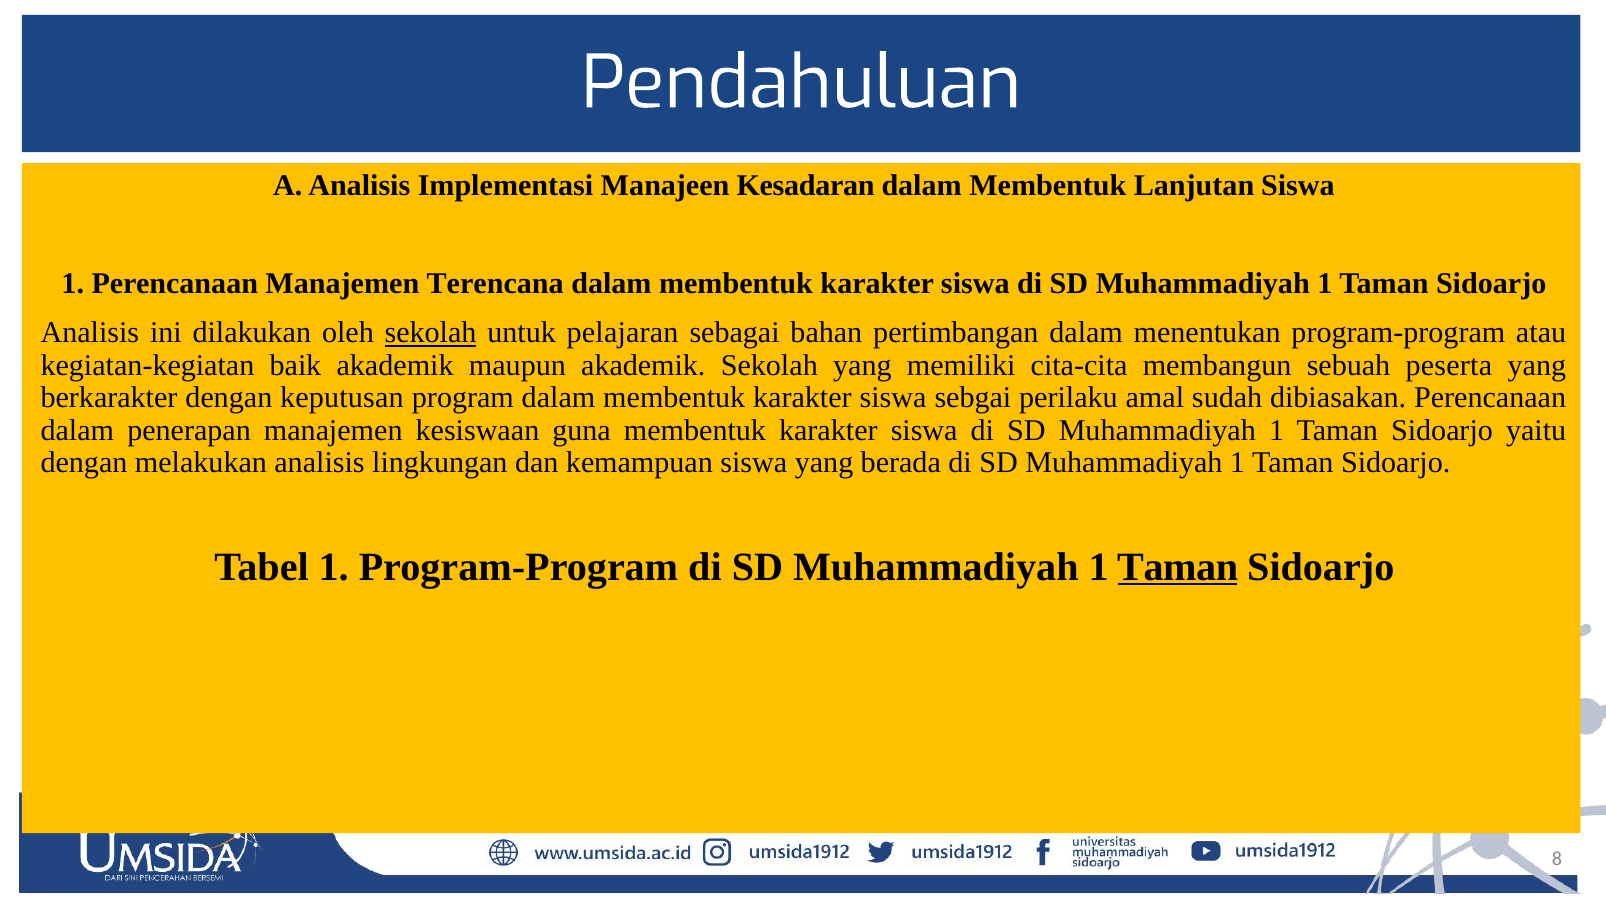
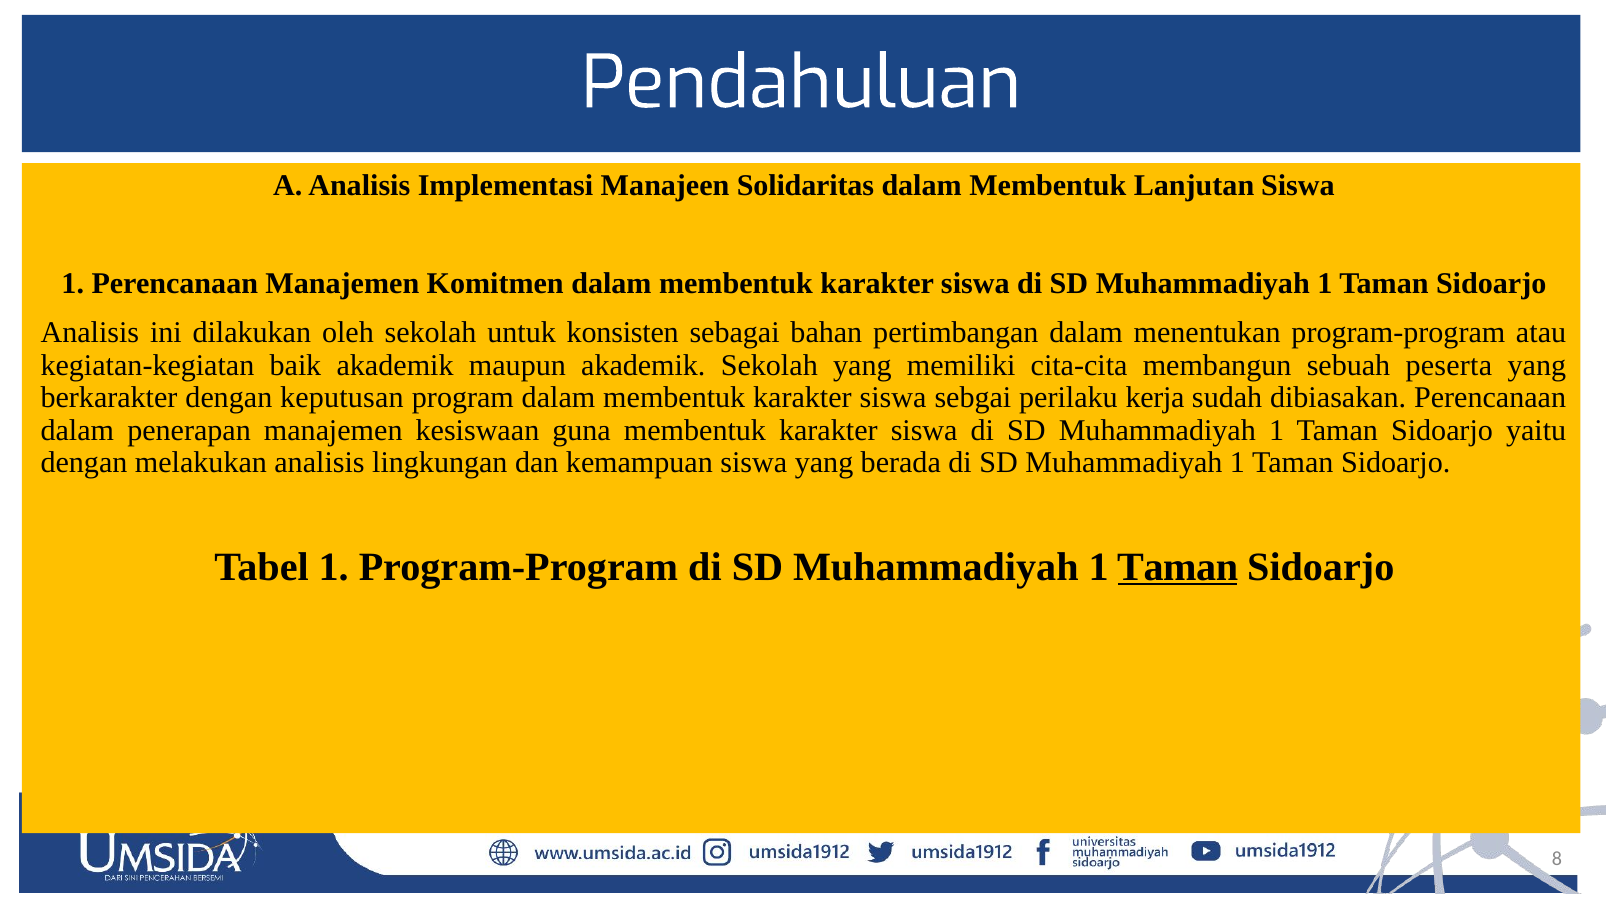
Kesadaran: Kesadaran -> Solidaritas (805, 185)
Terencana: Terencana -> Komitmen (495, 284)
sekolah underline: present -> none (431, 333)
pelajaran: pelajaran -> konsisten (623, 333)
amal: amal -> kerja (1155, 398)
